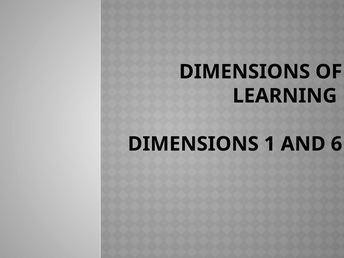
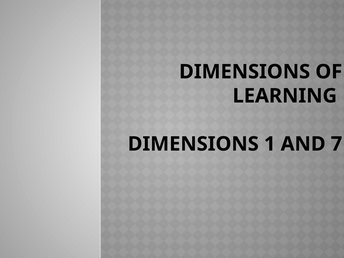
6: 6 -> 7 (336, 144)
